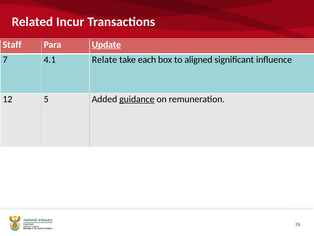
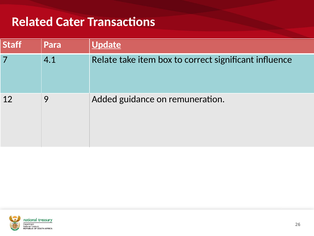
Incur: Incur -> Cater (70, 22)
each: each -> item (147, 60)
aligned: aligned -> correct (198, 60)
5: 5 -> 9 (46, 99)
guidance underline: present -> none (137, 99)
